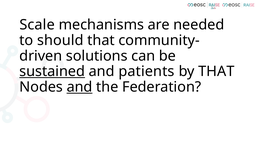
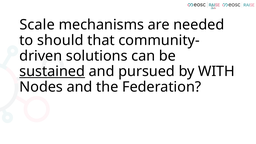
patients: patients -> pursued (147, 71)
by THAT: THAT -> WITH (216, 71)
and underline: present -> none (80, 87)
